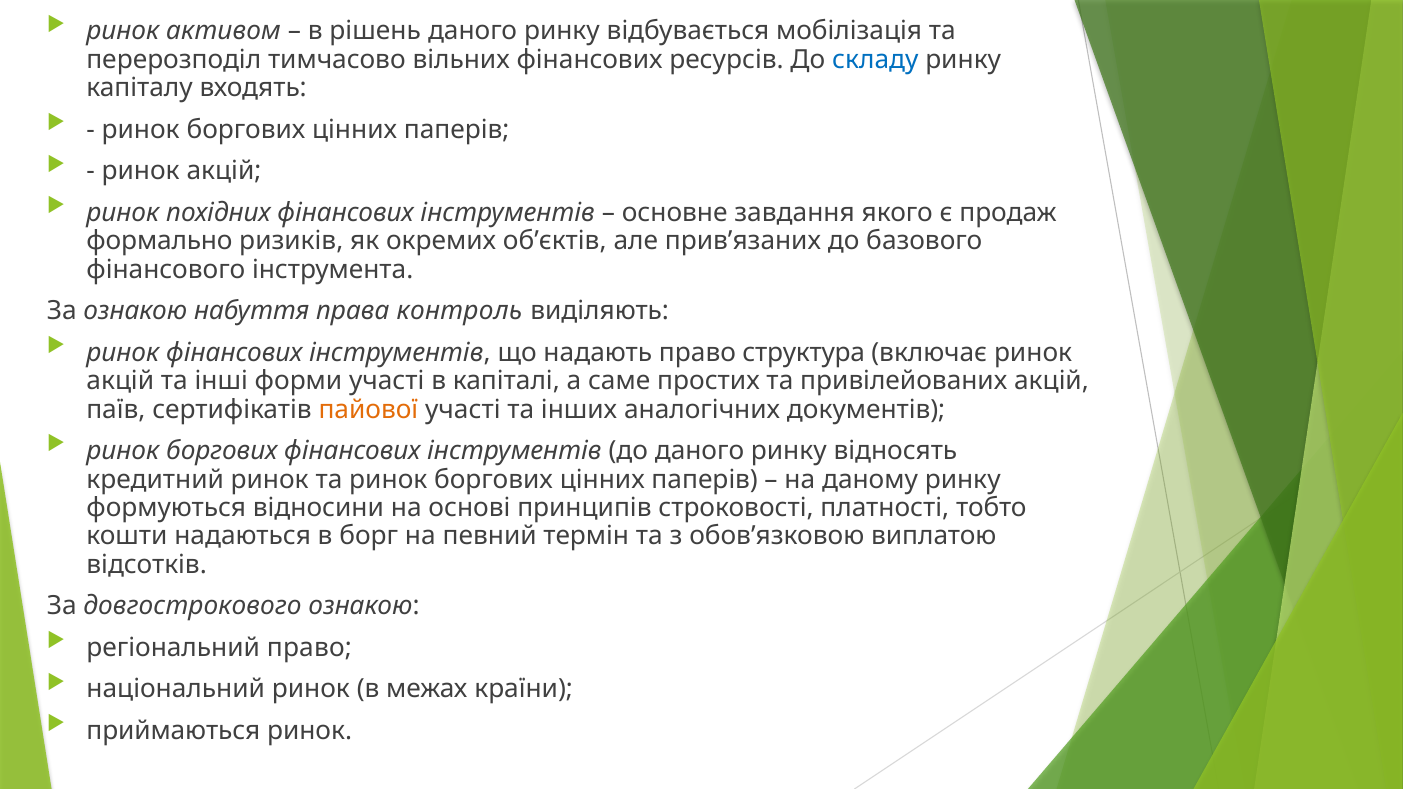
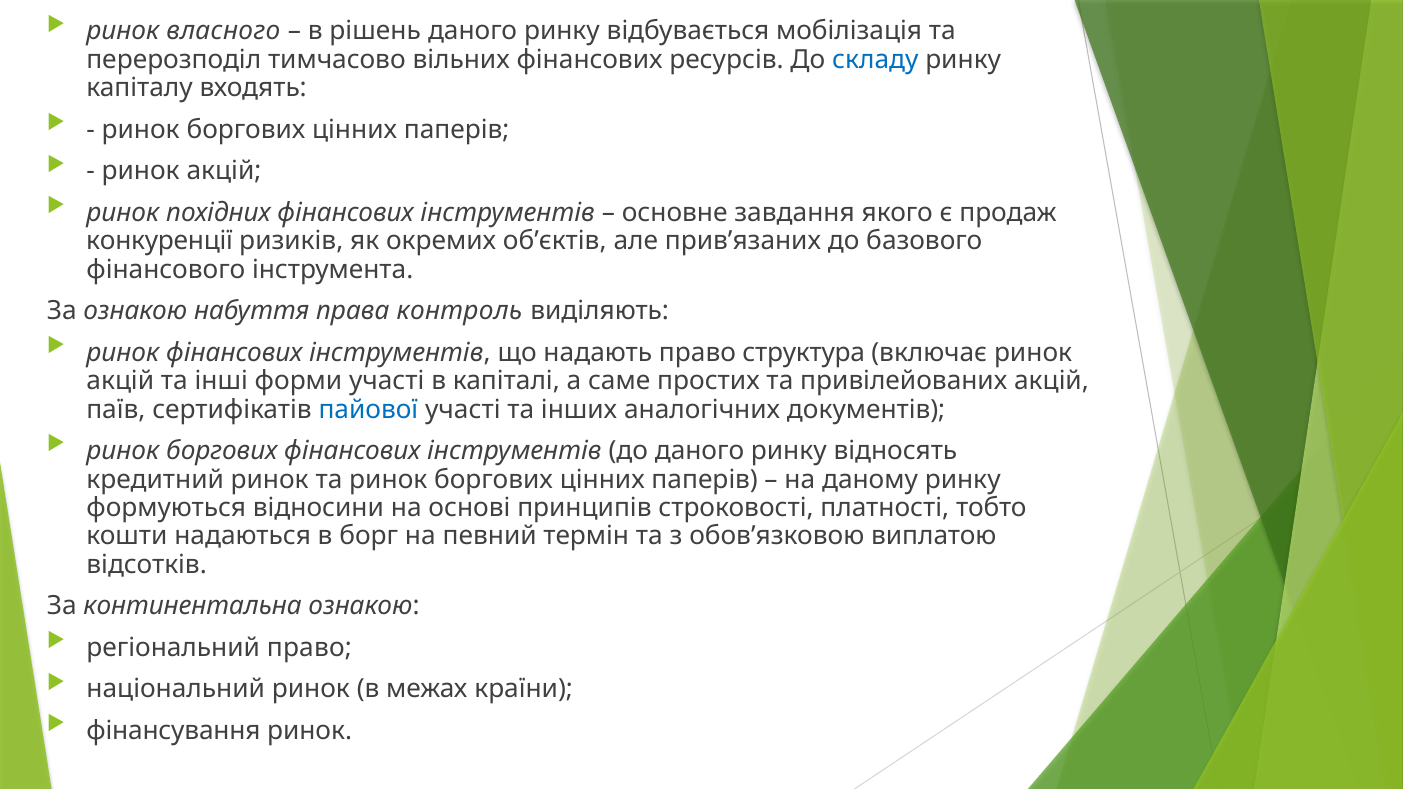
активом: активом -> власного (223, 31)
формально: формально -> конкуренції (160, 241)
пайової colour: orange -> blue (368, 409)
довгострокового: довгострокового -> континентальна (193, 606)
приймаються: приймаються -> фінансування (173, 731)
